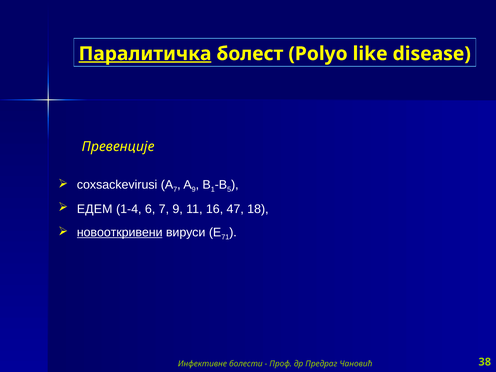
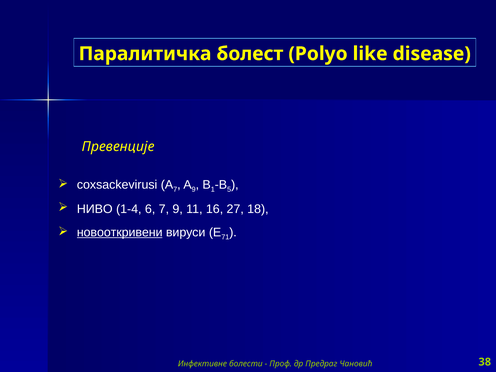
Паралитичка underline: present -> none (145, 54)
ЕДЕМ: ЕДЕМ -> НИВО (95, 209)
47: 47 -> 27 (235, 209)
